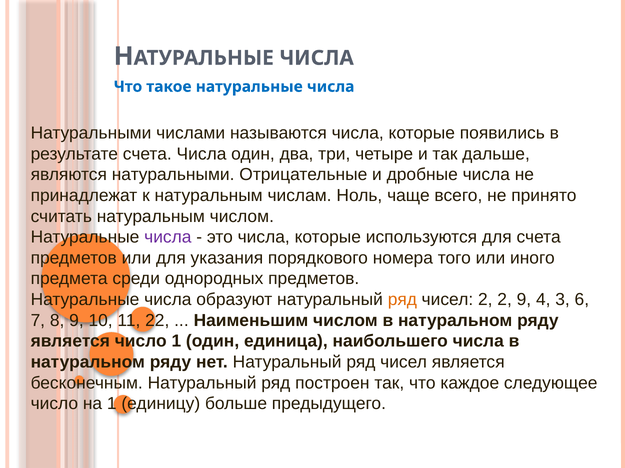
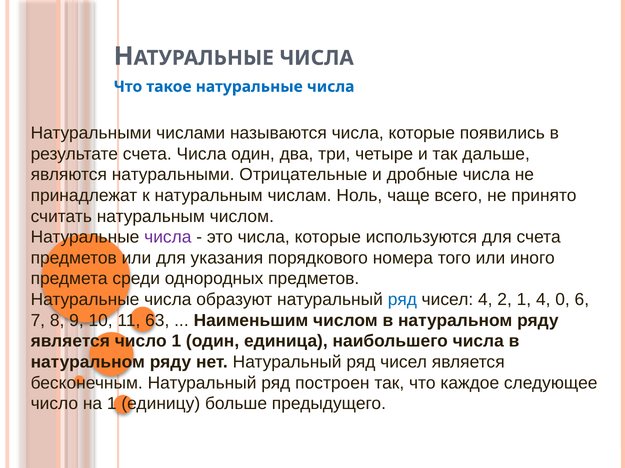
ряд colour: orange -> blue (402, 300)
чисел 2: 2 -> 4 (485, 300)
2 9: 9 -> 1 (524, 300)
3: 3 -> 0 (563, 300)
22: 22 -> 63 (157, 321)
